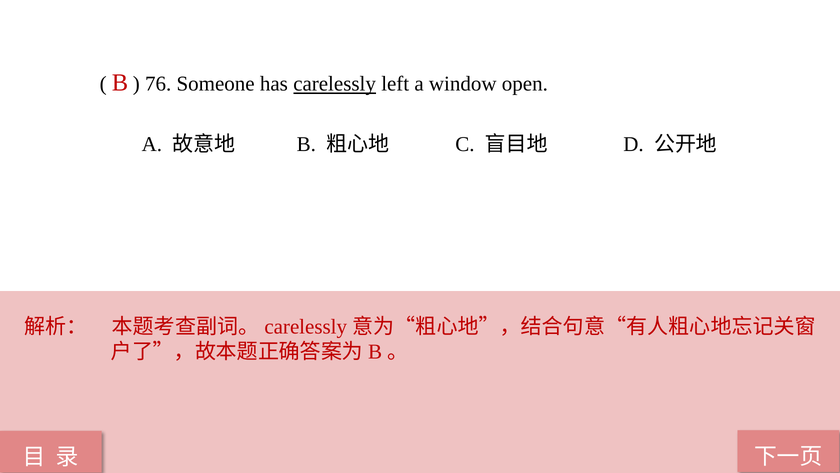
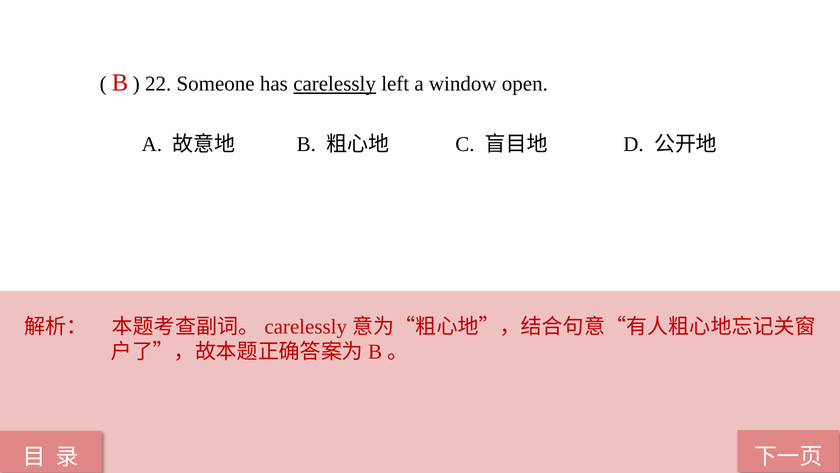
76: 76 -> 22 (158, 84)
